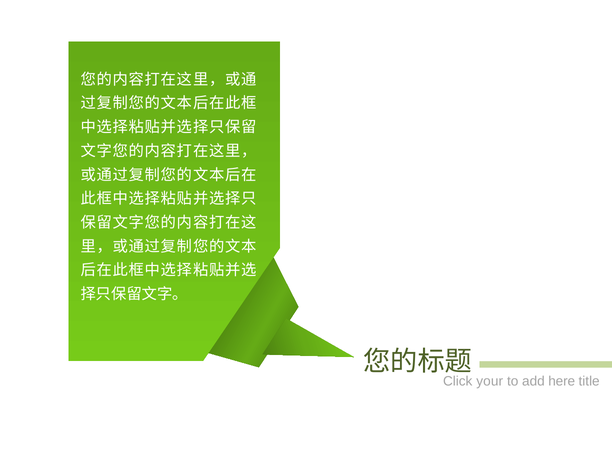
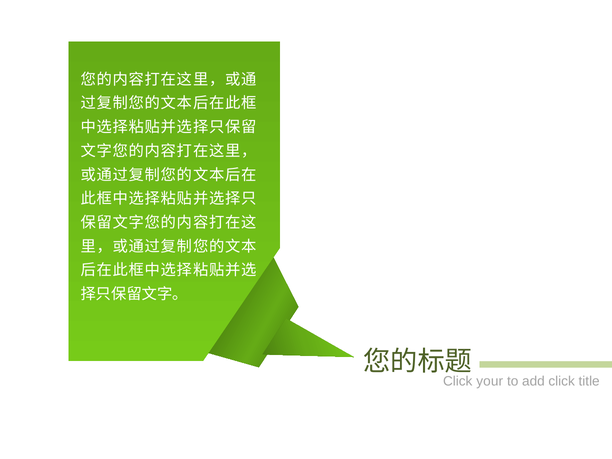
add here: here -> click (562, 381)
